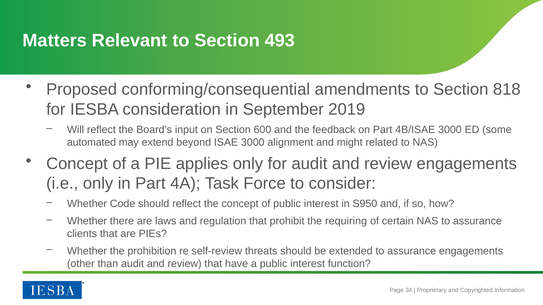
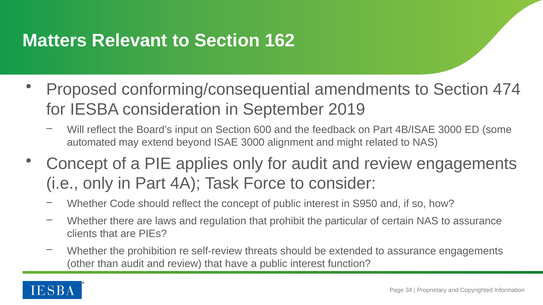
493: 493 -> 162 (280, 41)
818: 818 -> 474 (507, 90)
requiring: requiring -> particular (346, 221)
